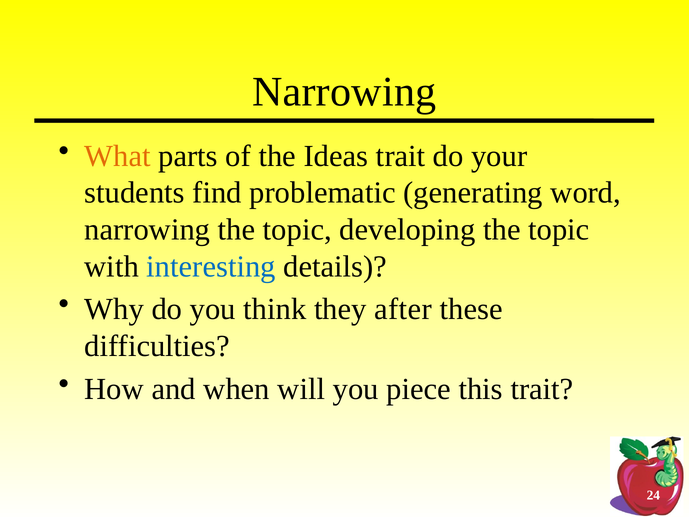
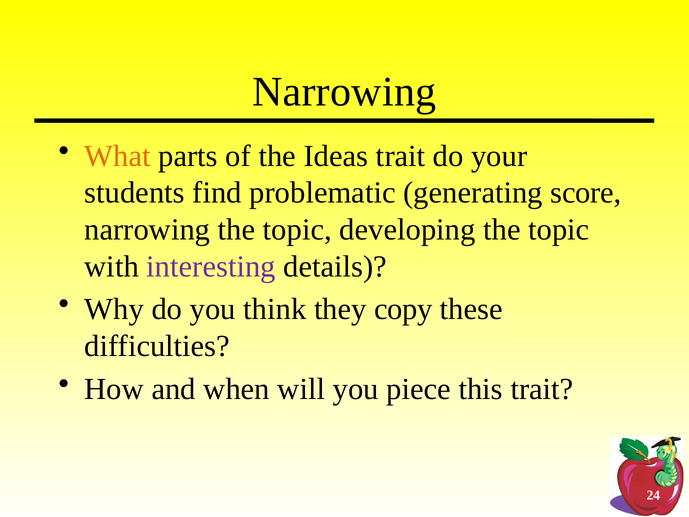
word: word -> score (586, 193)
interesting colour: blue -> purple (211, 266)
after: after -> copy (403, 309)
